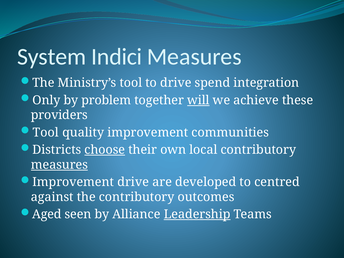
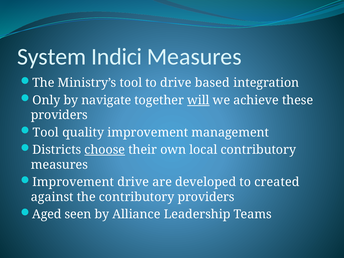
spend: spend -> based (212, 83)
problem: problem -> navigate (106, 100)
communities: communities -> management (230, 132)
measures underline: present -> none (59, 165)
centred: centred -> created (277, 182)
contributory outcomes: outcomes -> providers (206, 197)
Leadership underline: present -> none (197, 214)
